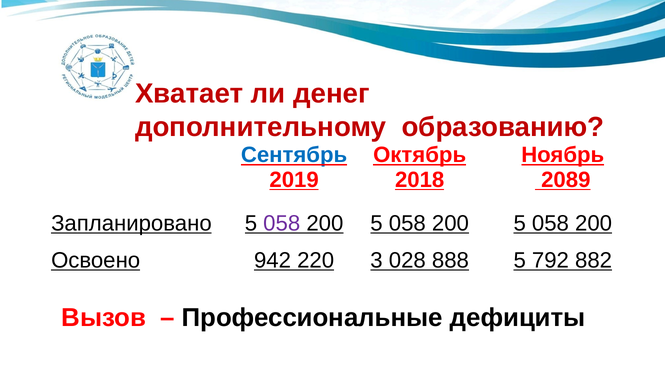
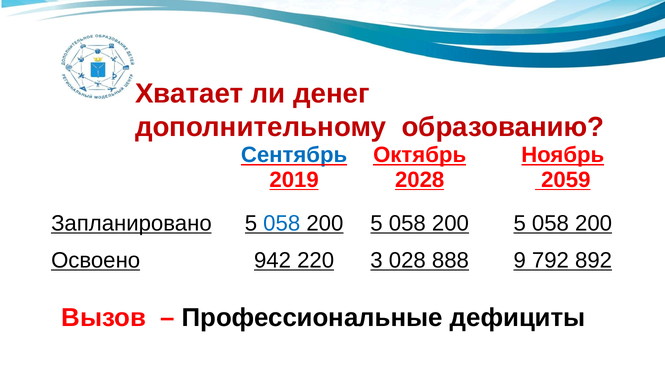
2018: 2018 -> 2028 (420, 180)
2089: 2089 -> 2059 (566, 180)
058 colour: purple -> blue (282, 223)
888 5: 5 -> 9 (520, 260)
882: 882 -> 892 (594, 260)
